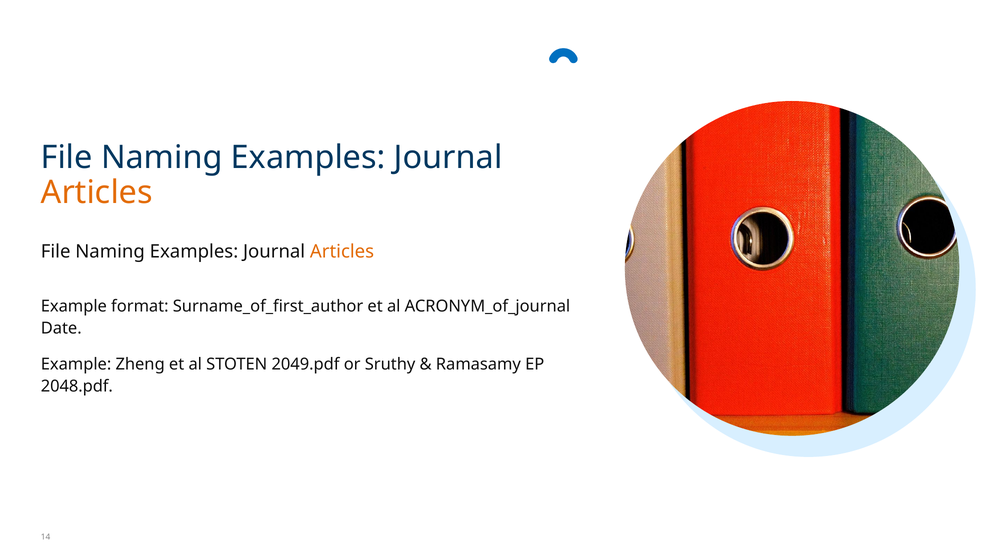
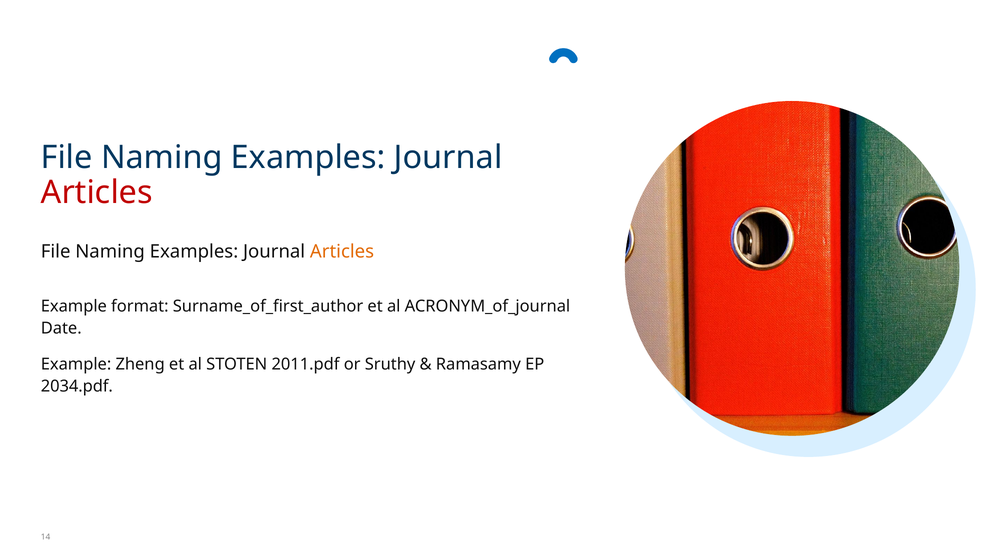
Articles colour: orange -> red (97, 192)
2049.pdf: 2049.pdf -> 2011.pdf (306, 364)
2048.pdf: 2048.pdf -> 2034.pdf (77, 386)
